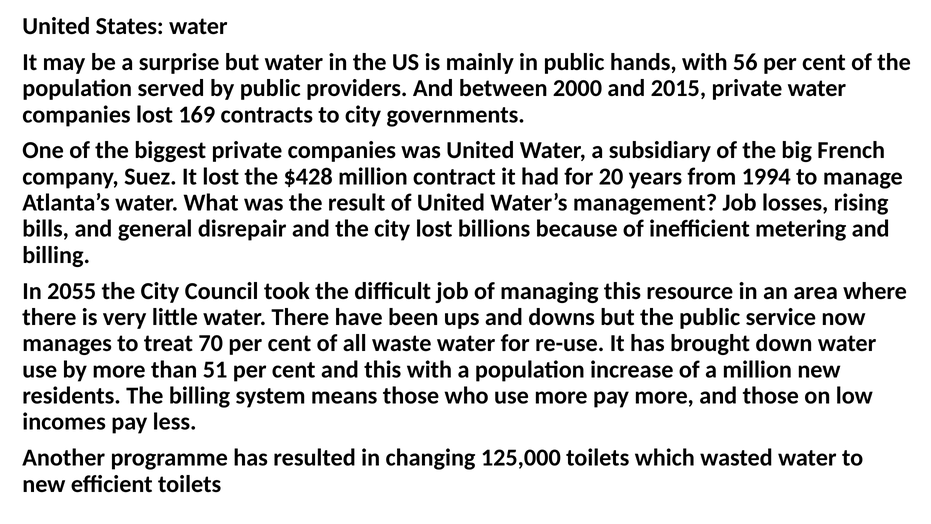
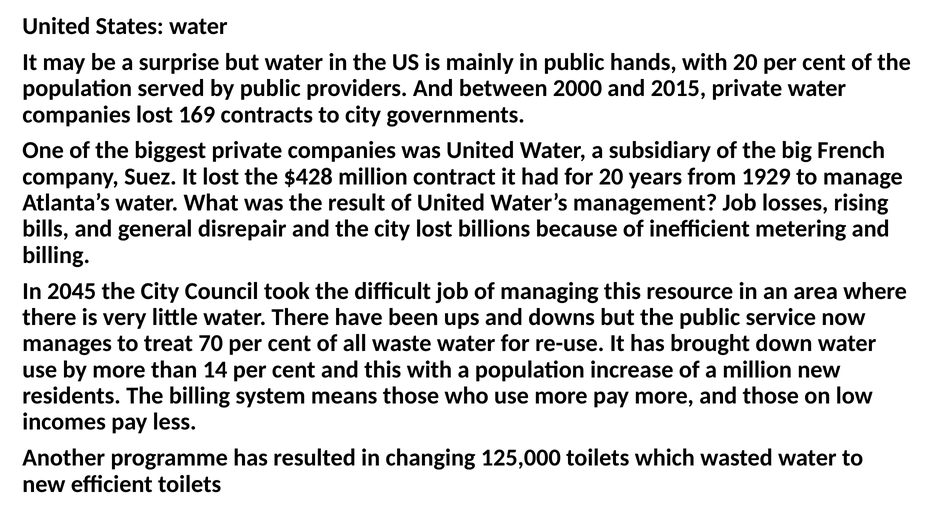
with 56: 56 -> 20 (745, 62)
1994: 1994 -> 1929 (766, 176)
2055: 2055 -> 2045 (72, 291)
51: 51 -> 14 (215, 369)
